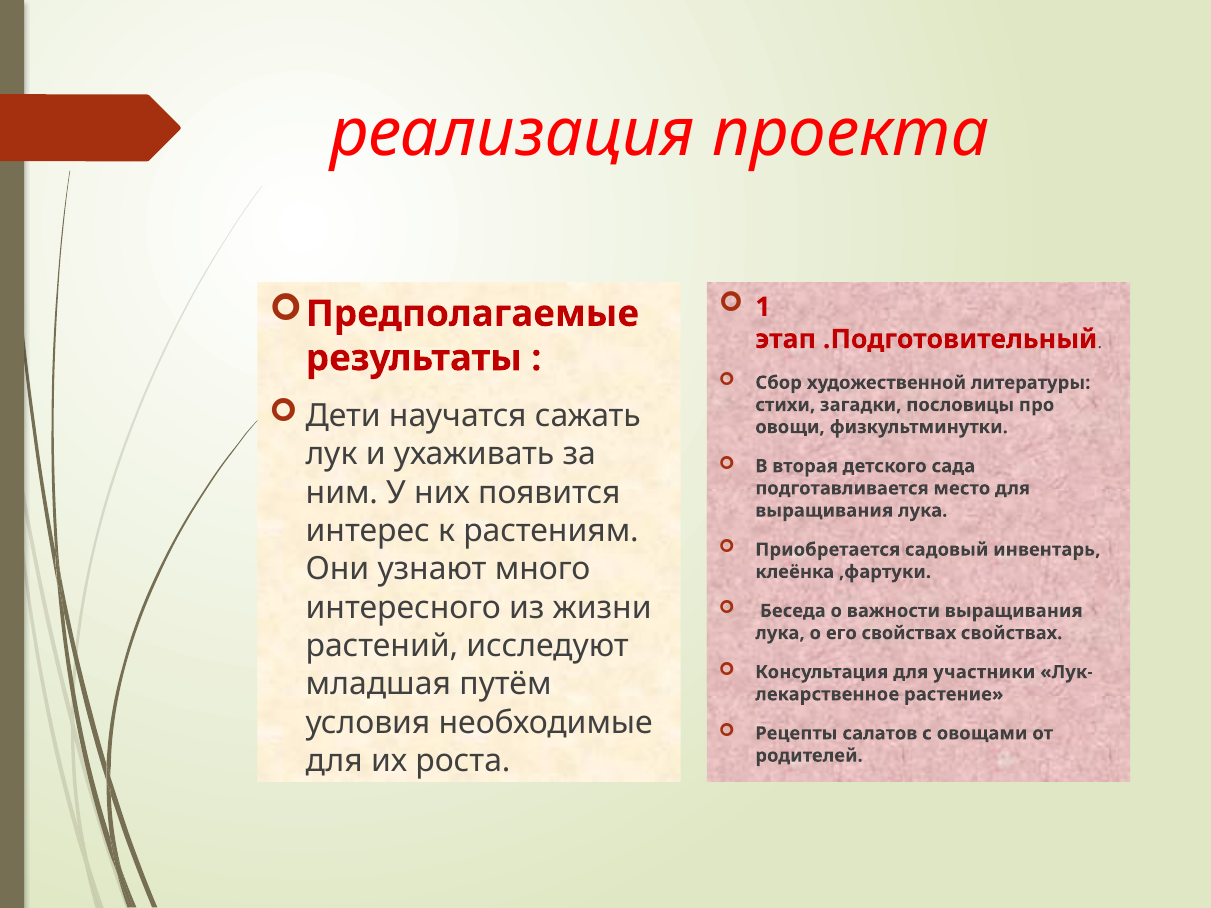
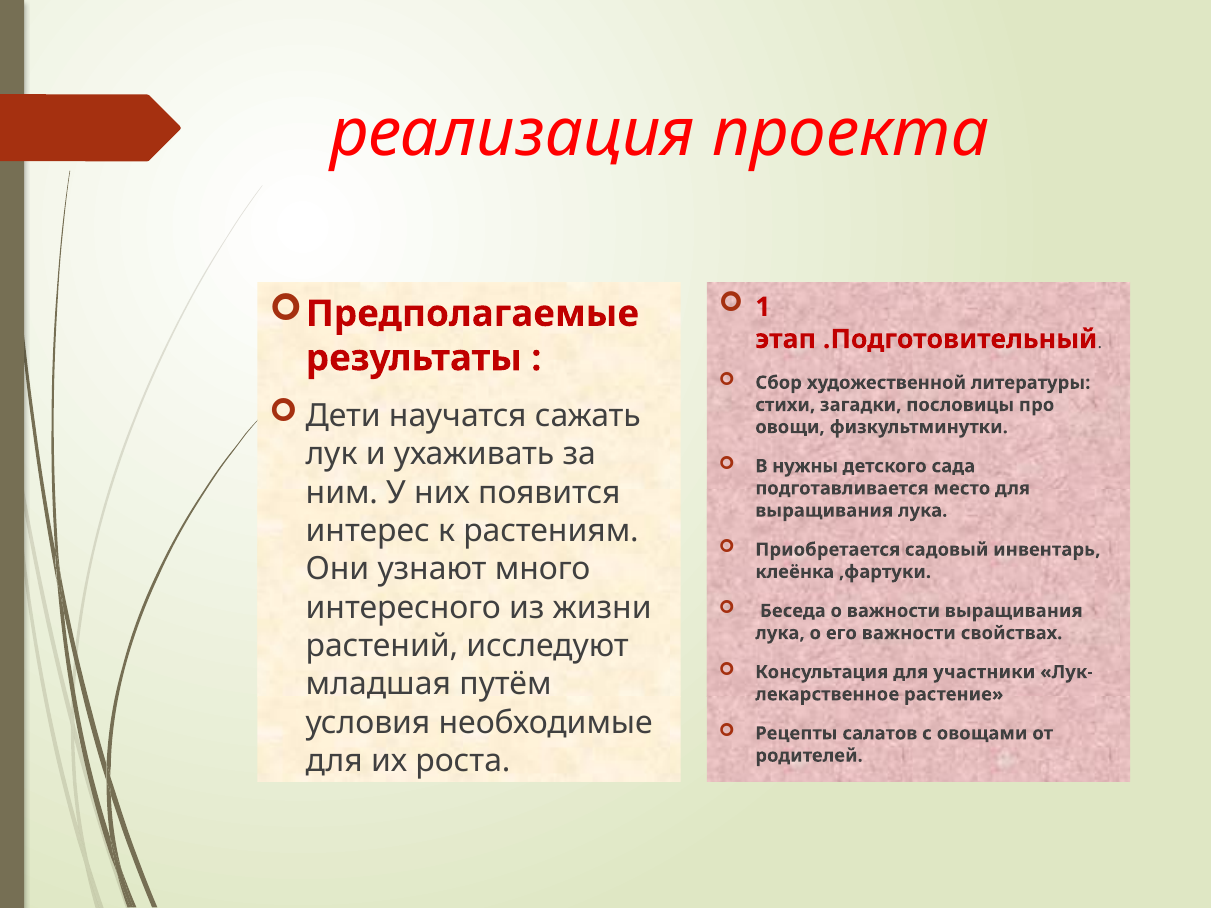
вторая: вторая -> нужны (805, 466)
его свойствах: свойствах -> важности (909, 633)
